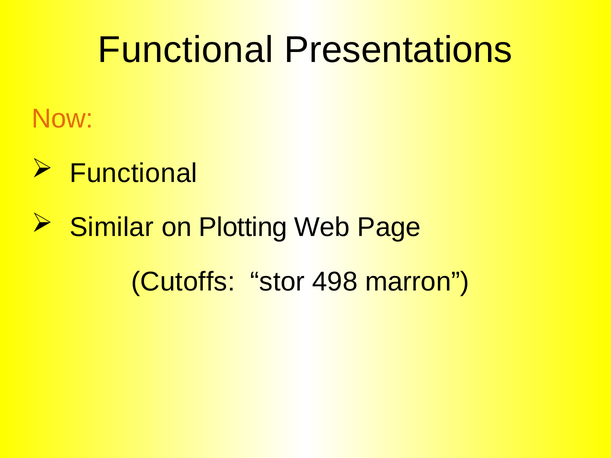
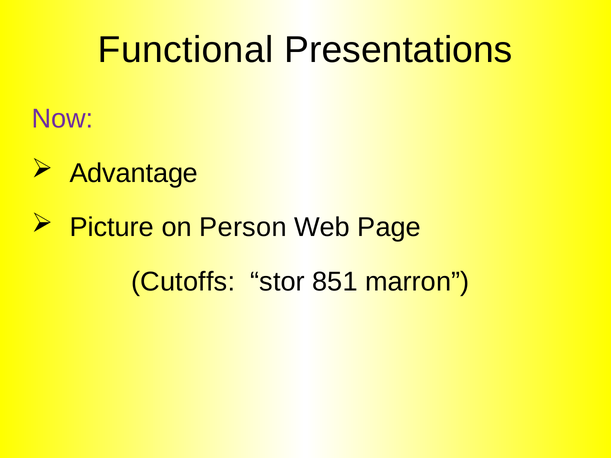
Now colour: orange -> purple (62, 119)
Functional: Functional -> Advantage (134, 173)
Similar: Similar -> Picture (112, 228)
Plotting: Plotting -> Person (243, 228)
498: 498 -> 851 (335, 282)
